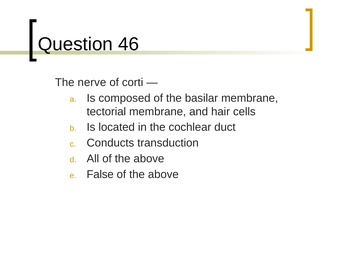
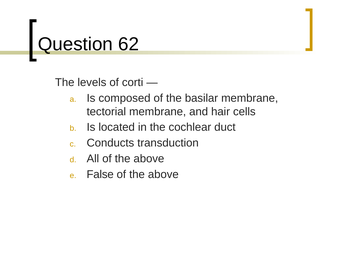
46: 46 -> 62 (129, 44)
nerve: nerve -> levels (92, 82)
